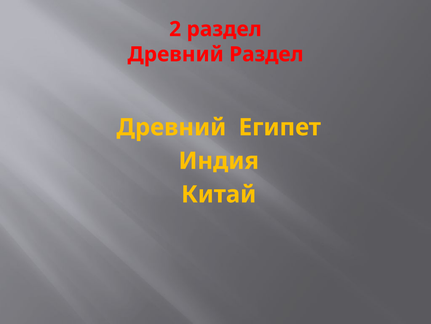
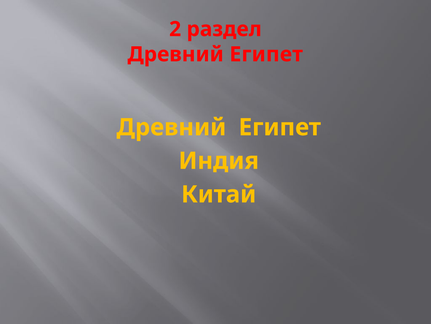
Раздел: Раздел -> Египет (266, 54)
